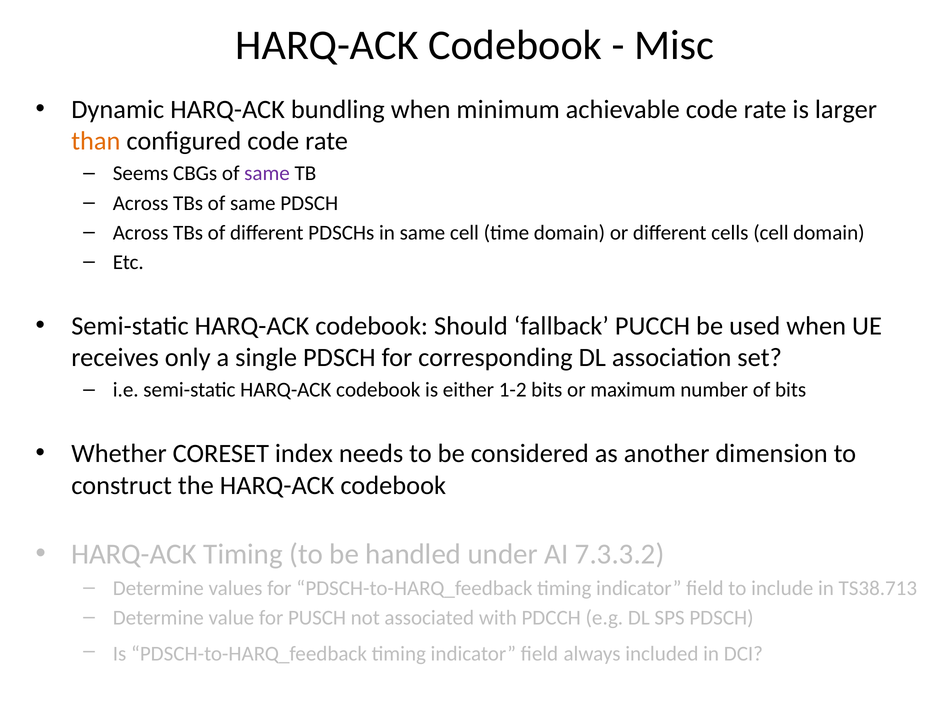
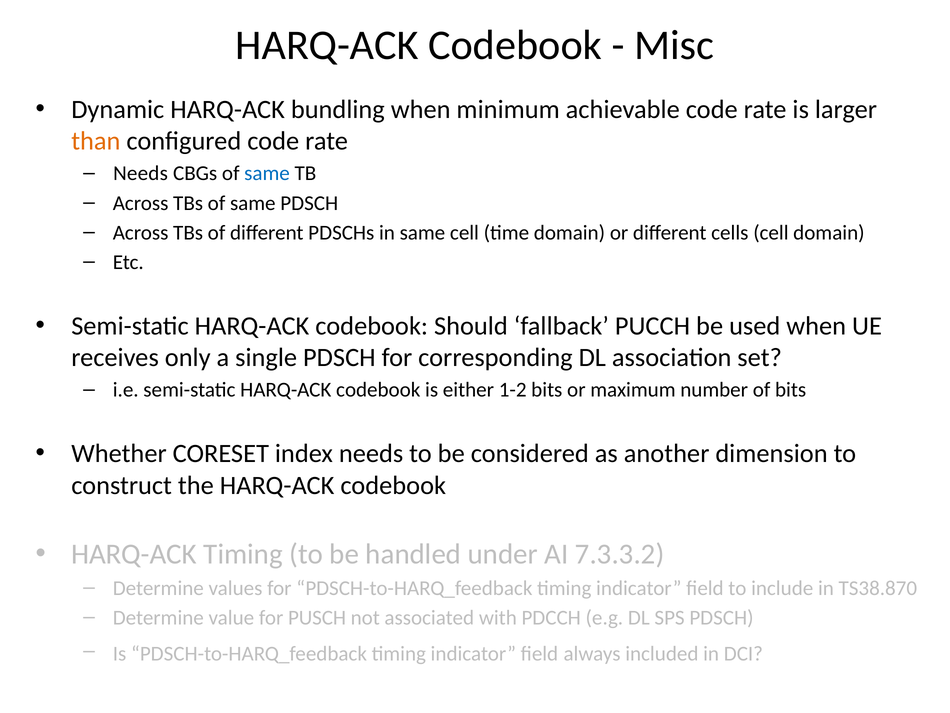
Seems: Seems -> Needs (141, 173)
same colour: purple -> blue (267, 173)
TS38.713: TS38.713 -> TS38.870 (878, 588)
